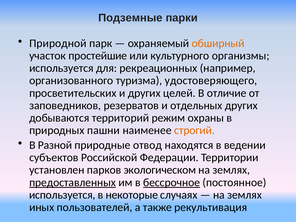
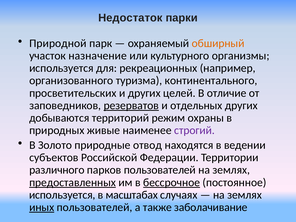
Подземные: Подземные -> Недостаток (130, 18)
простейшие: простейшие -> назначение (98, 56)
удостоверяющего: удостоверяющего -> континентального (211, 81)
резерватов underline: none -> present (131, 105)
пашни: пашни -> живые (104, 130)
строгий colour: orange -> purple (195, 130)
Разной: Разной -> Золото (55, 145)
установлен: установлен -> различного (57, 170)
парков экологическом: экологическом -> пользователей (160, 170)
некоторые: некоторые -> масштабах (132, 195)
иных underline: none -> present (42, 207)
рекультивация: рекультивация -> заболачивание (211, 207)
